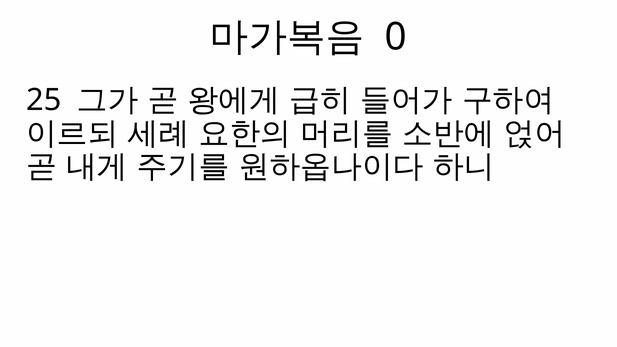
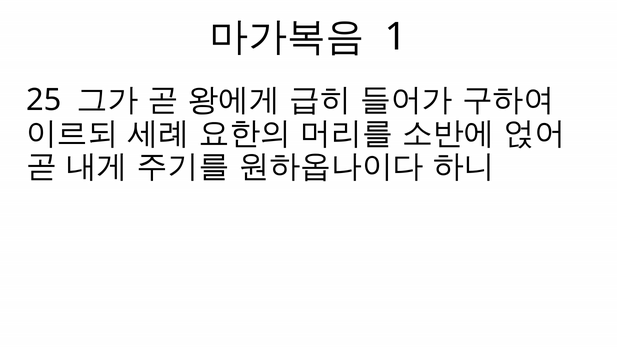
0: 0 -> 1 (396, 37)
